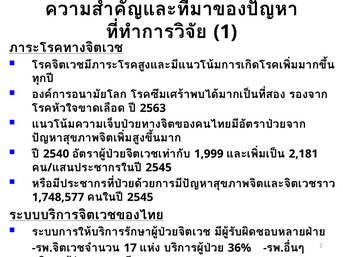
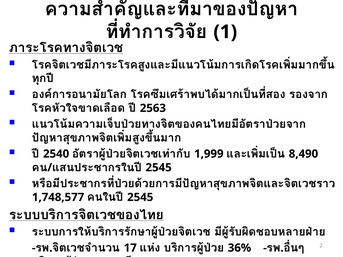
2,181: 2,181 -> 8,490 (303, 154)
